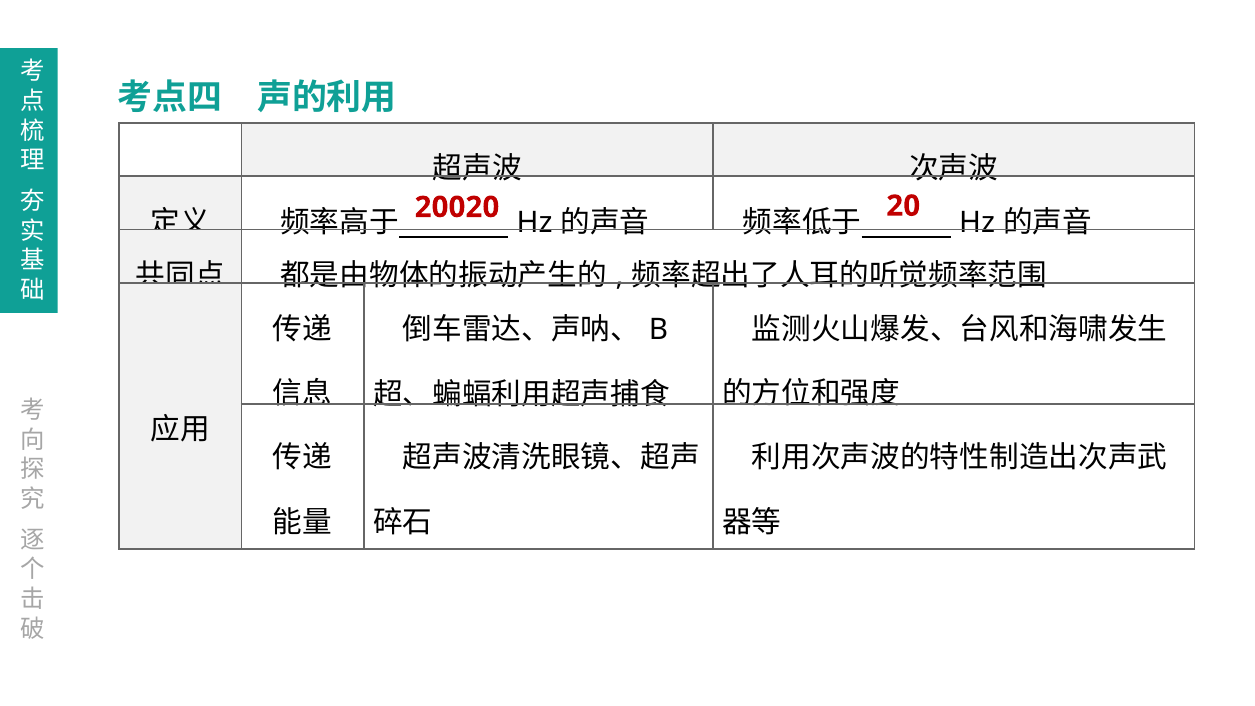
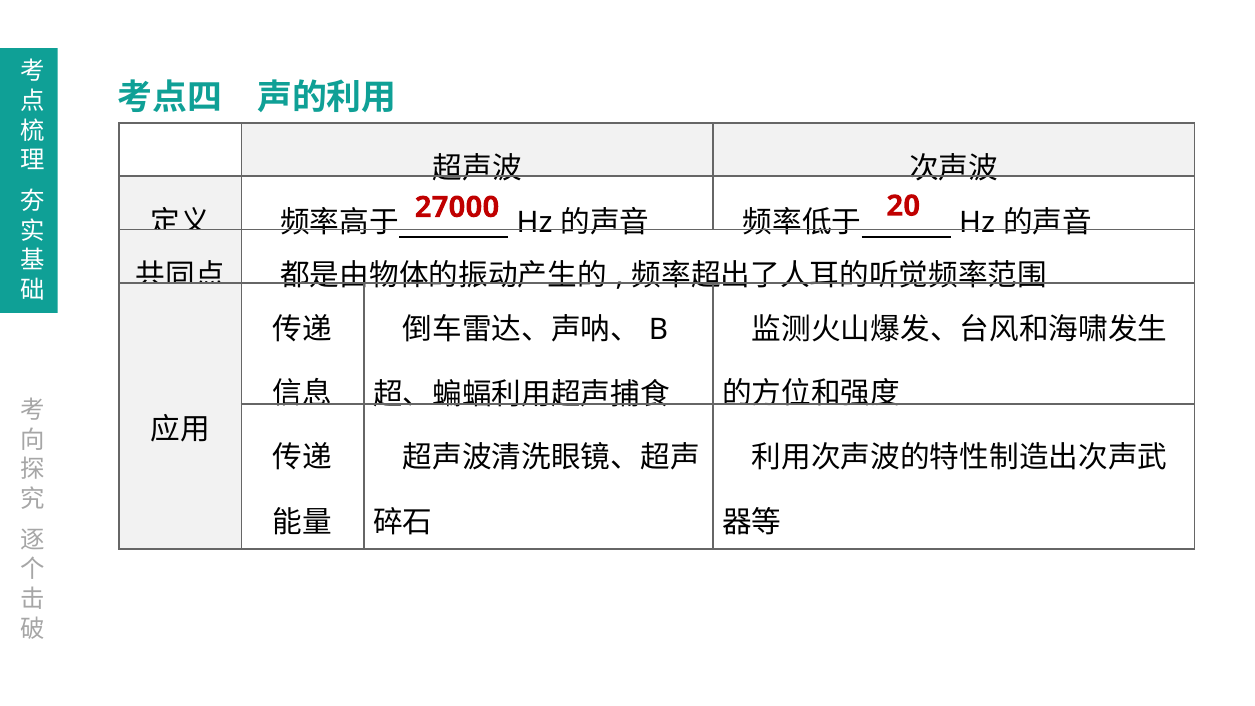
20020: 20020 -> 27000 (457, 207)
